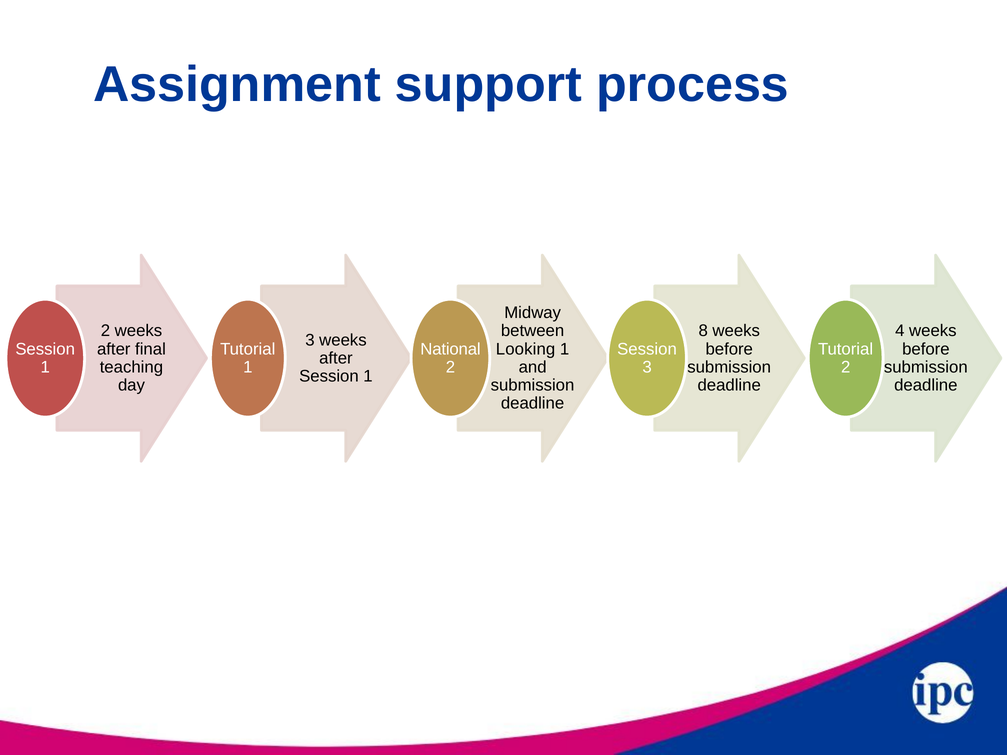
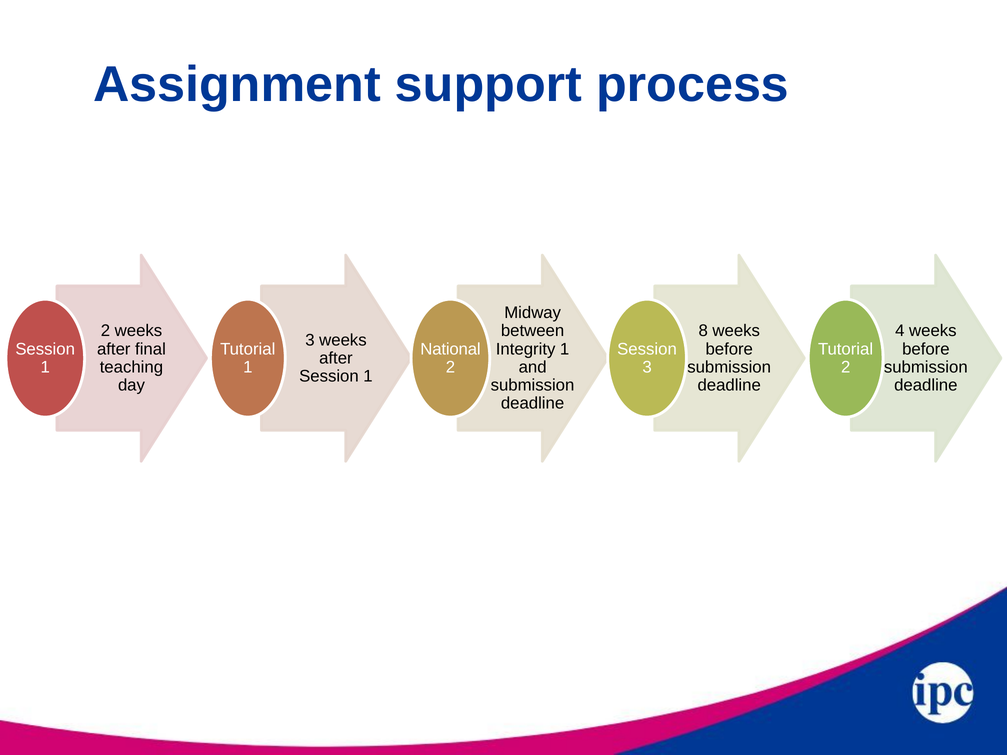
Looking: Looking -> Integrity (526, 349)
